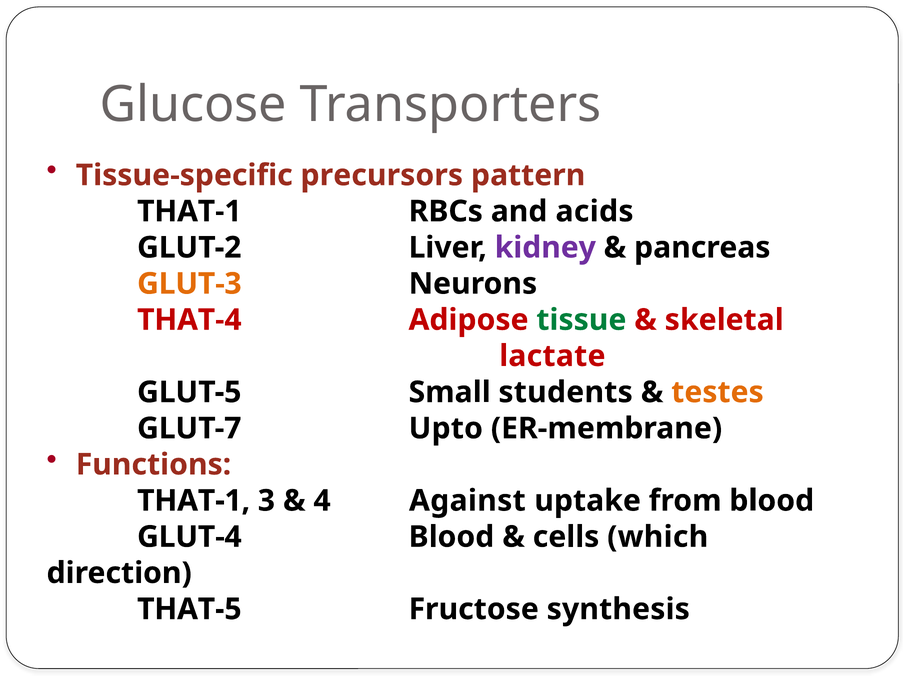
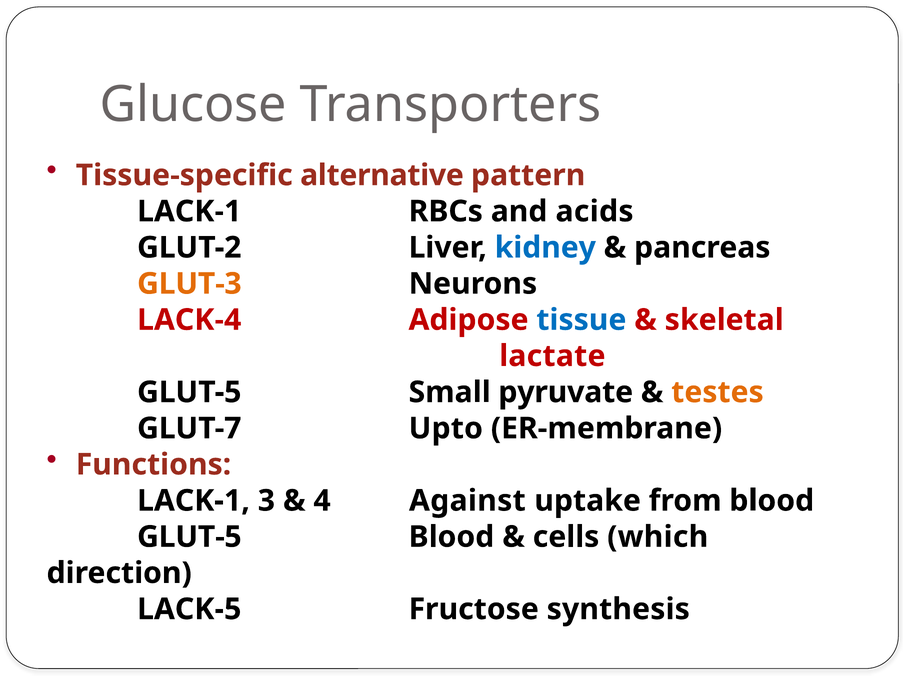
precursors: precursors -> alternative (382, 175)
THAT-1: THAT-1 -> LACK-1 (189, 212)
kidney colour: purple -> blue (545, 248)
THAT-4: THAT-4 -> LACK-4 (189, 320)
tissue colour: green -> blue (581, 320)
students: students -> pyruvate (566, 393)
THAT-1: THAT-1 -> LACK-1 (193, 501)
GLUT-4: GLUT-4 -> GLUT-5 (189, 537)
THAT-5: THAT-5 -> LACK-5 (189, 610)
